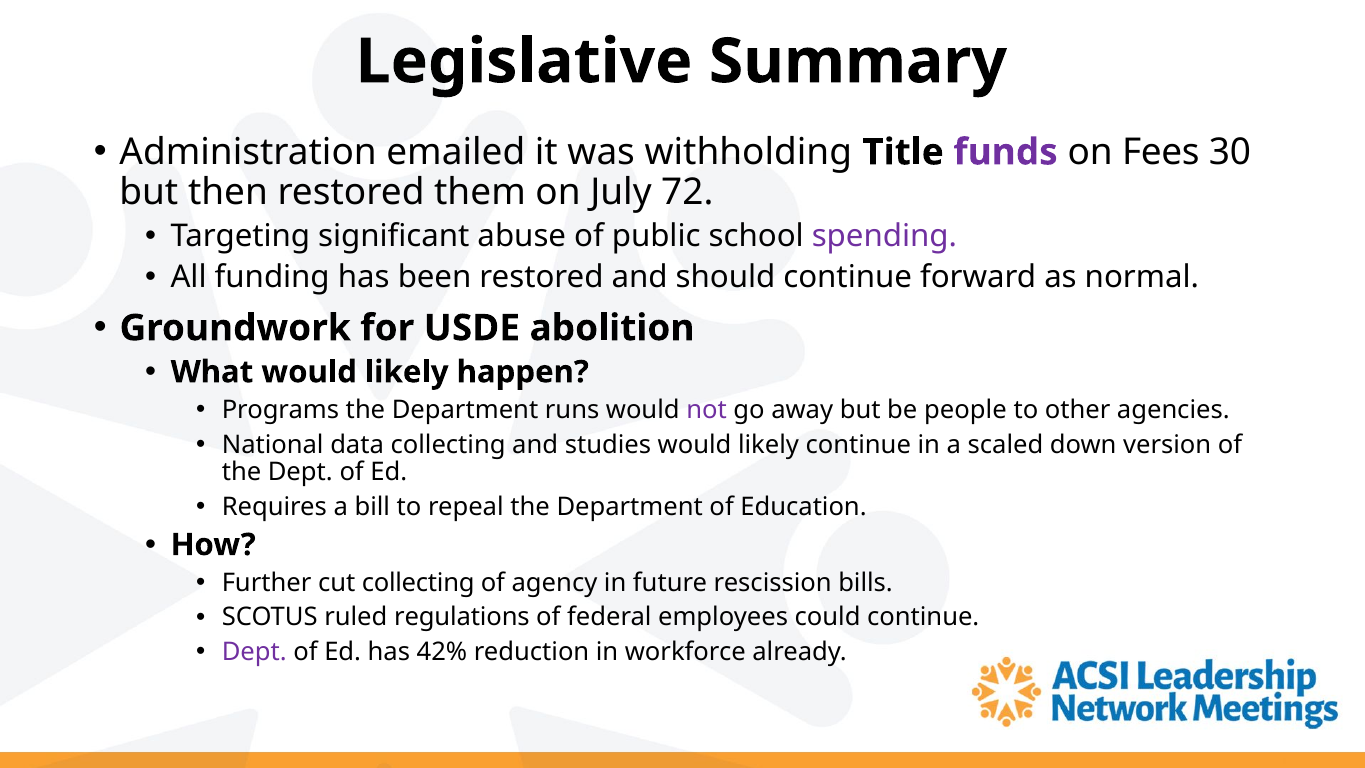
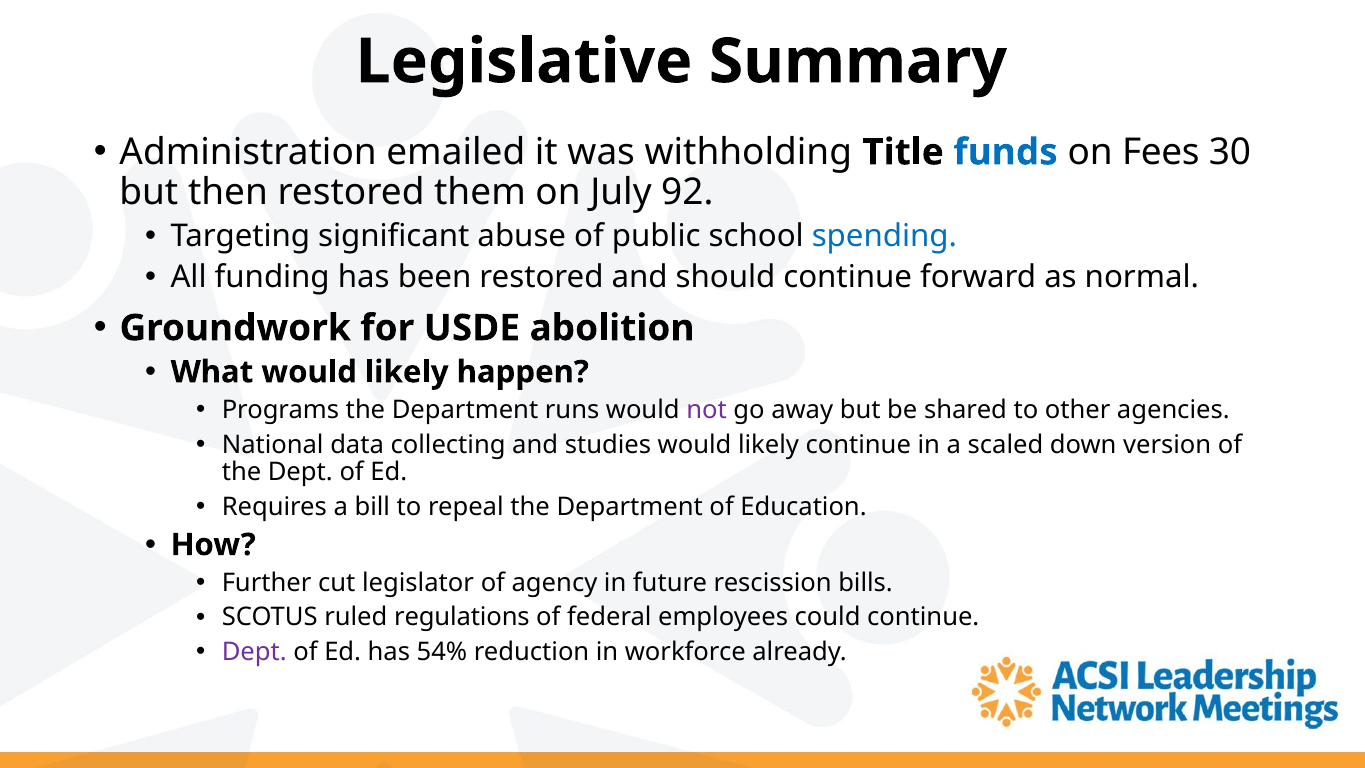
funds colour: purple -> blue (1006, 152)
72: 72 -> 92 (687, 192)
spending colour: purple -> blue (884, 236)
people: people -> shared (966, 410)
cut collecting: collecting -> legislator (418, 583)
42%: 42% -> 54% (442, 652)
